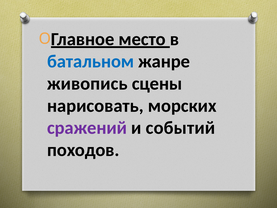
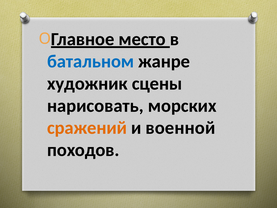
живопись: живопись -> художник (87, 83)
сражений colour: purple -> orange (87, 128)
событий: событий -> военной (180, 128)
